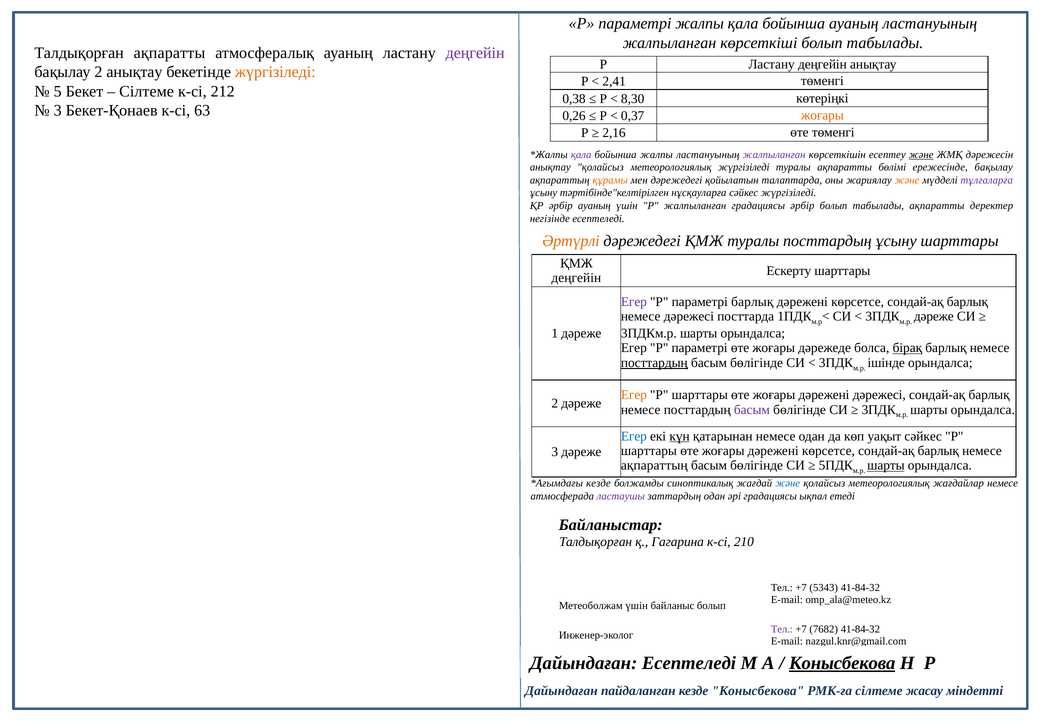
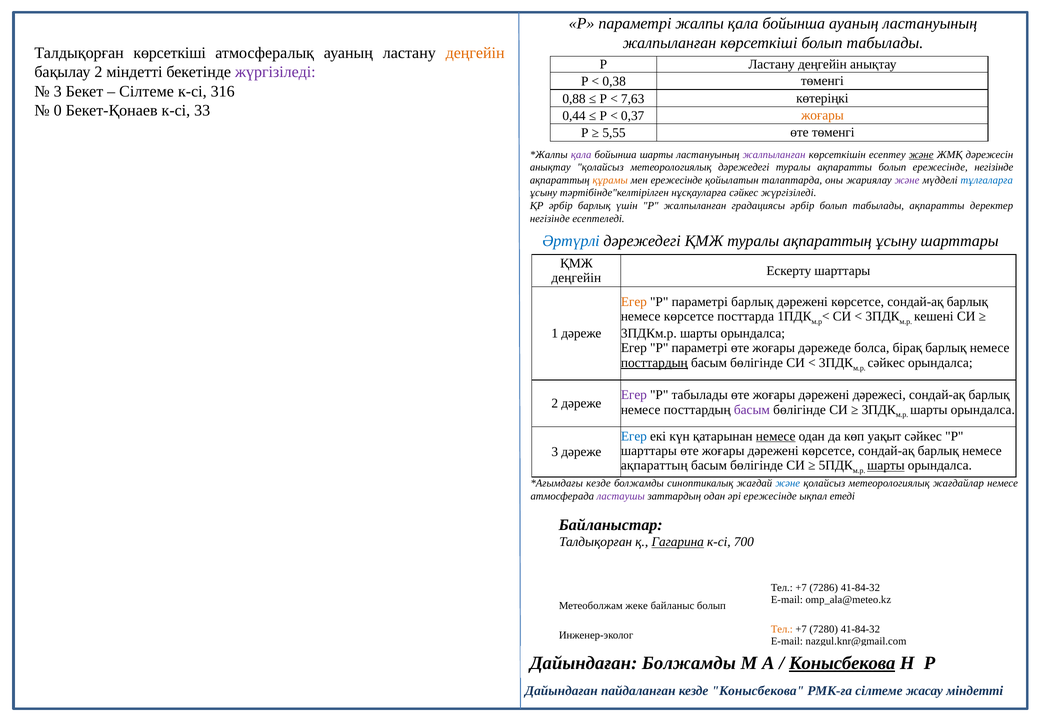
Талдықорған ақпаратты: ақпаратты -> көрсеткіші (170, 53)
деңгейін colour: purple -> orange (475, 53)
2 анықтау: анықтау -> міндетті (134, 72)
жүргізіледі colour: orange -> purple (275, 72)
2,41: 2,41 -> 0,38 (614, 81)
5: 5 -> 3 (58, 91)
212: 212 -> 316 (223, 91)
0,38: 0,38 -> 0,88 (574, 99)
8,30: 8,30 -> 7,63 (633, 99)
3: 3 -> 0 (58, 111)
63: 63 -> 33 (202, 111)
0,26: 0,26 -> 0,44 (574, 116)
2,16: 2,16 -> 5,55 (614, 133)
бойынша жалпы: жалпы -> шарты (656, 154)
метеорологиялық жүргізіледі: жүргізіледі -> дәрежедегі (744, 167)
ақпаратты бөлімі: бөлімі -> болып (892, 167)
ережесінде бақылау: бақылау -> негізінде (994, 167)
мен дәрежедегі: дәрежедегі -> ережесінде (677, 180)
және colour: orange -> purple (907, 180)
тұлғаларға colour: purple -> blue (987, 180)
әрбір ауаның: ауаның -> барлық (594, 206)
Әртүрлі colour: orange -> blue (571, 241)
туралы посттардың: посттардың -> ақпараттың (827, 241)
Егер colour: purple -> orange (634, 302)
немесе дәрежесі: дәрежесі -> көрсетсе (689, 316)
дәреже: дәреже -> кешені (934, 316)
бірақ underline: present -> none (907, 348)
ішінде: ішінде -> сәйкес (886, 363)
Егер colour: orange -> purple (634, 395)
шарттары: шарттары -> табылады (700, 395)
күн underline: present -> none (680, 436)
немесе underline: none -> present (776, 436)
әрі градациясы: градациясы -> ережесінде (770, 496)
Гагарина underline: none -> present (678, 542)
210: 210 -> 700 (744, 542)
5343: 5343 -> 7286 (824, 588)
Метеоболжам үшін: үшін -> жеке (637, 605)
Тел colour: purple -> orange (782, 629)
7682: 7682 -> 7280 (824, 629)
Дайындаған Есептеледі: Есептеледі -> Болжамды (689, 663)
